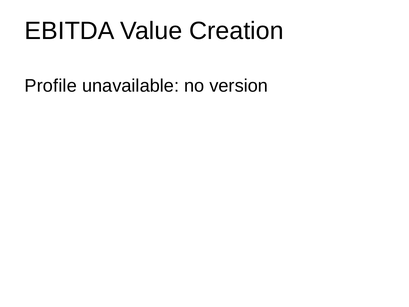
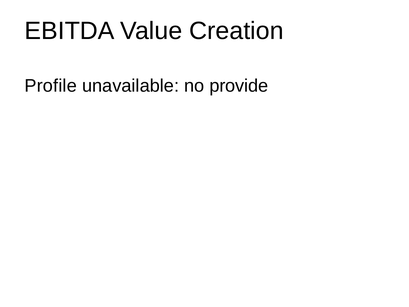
version: version -> provide (239, 86)
